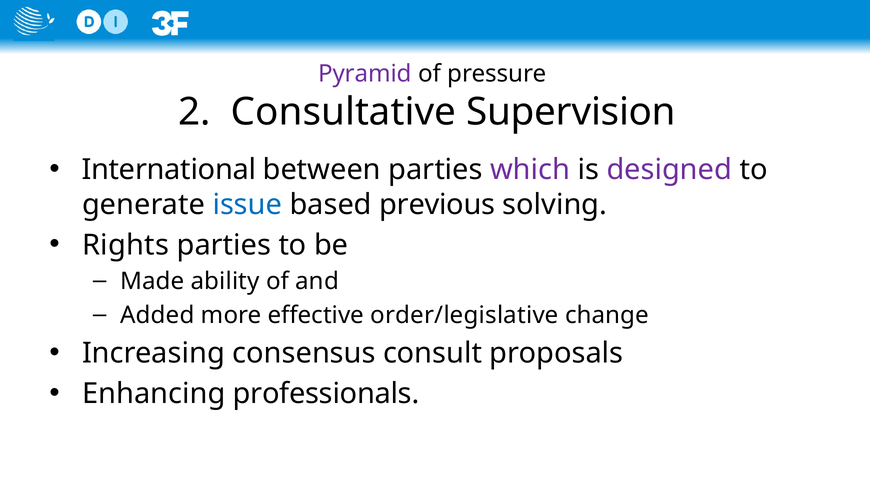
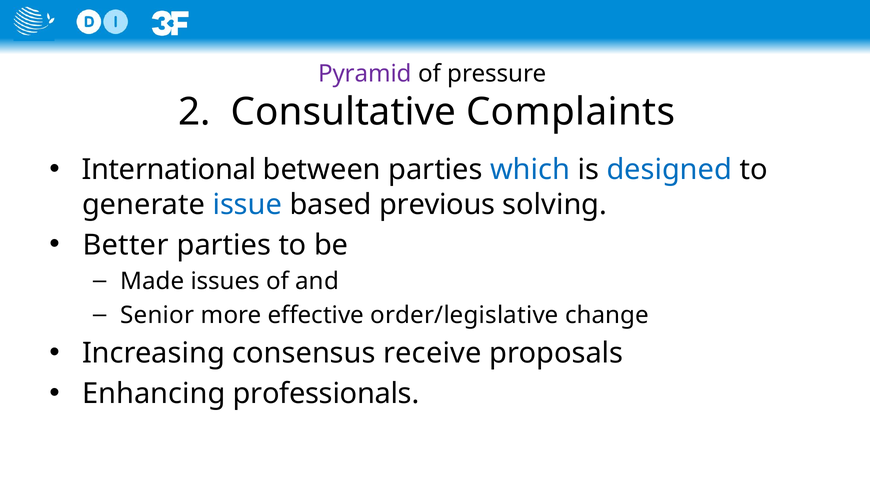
Supervision: Supervision -> Complaints (571, 112)
which colour: purple -> blue (530, 170)
designed colour: purple -> blue (669, 170)
Rights: Rights -> Better (126, 245)
ability: ability -> issues (225, 282)
Added: Added -> Senior (157, 315)
consult: consult -> receive (432, 354)
